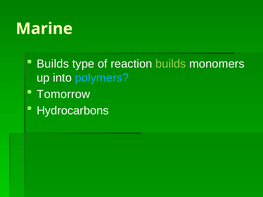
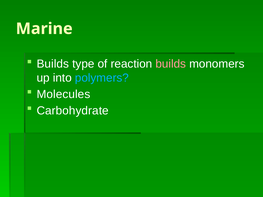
builds colour: light green -> pink (171, 64)
Tomorrow: Tomorrow -> Molecules (63, 94)
Hydrocarbons: Hydrocarbons -> Carbohydrate (73, 111)
